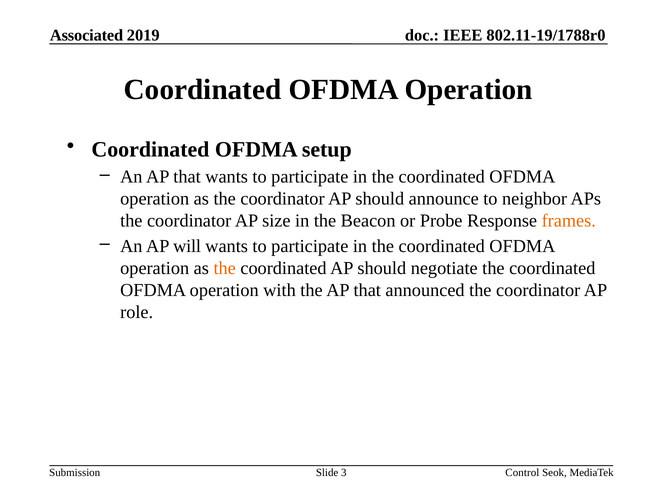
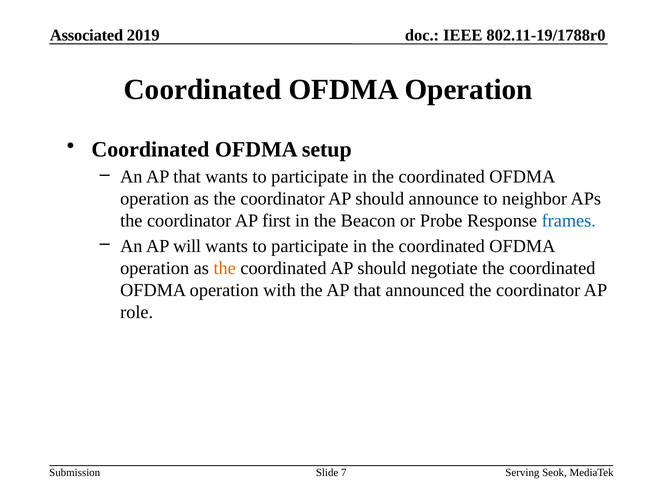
size: size -> first (276, 221)
frames colour: orange -> blue (569, 221)
Control: Control -> Serving (522, 473)
3: 3 -> 7 (344, 473)
